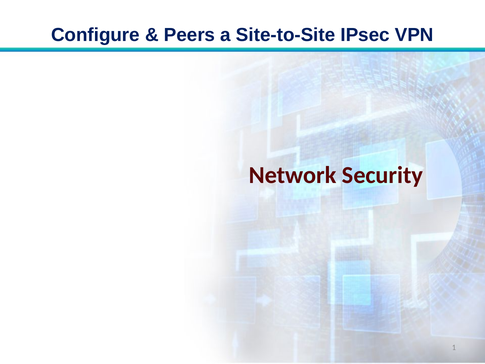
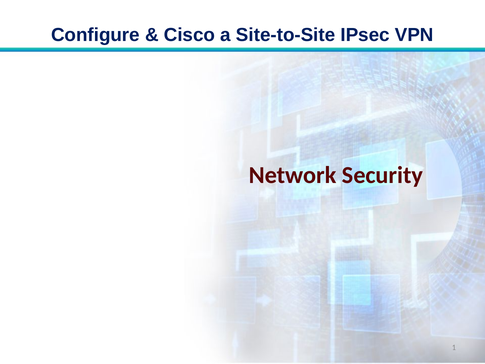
Peers: Peers -> Cisco (189, 35)
